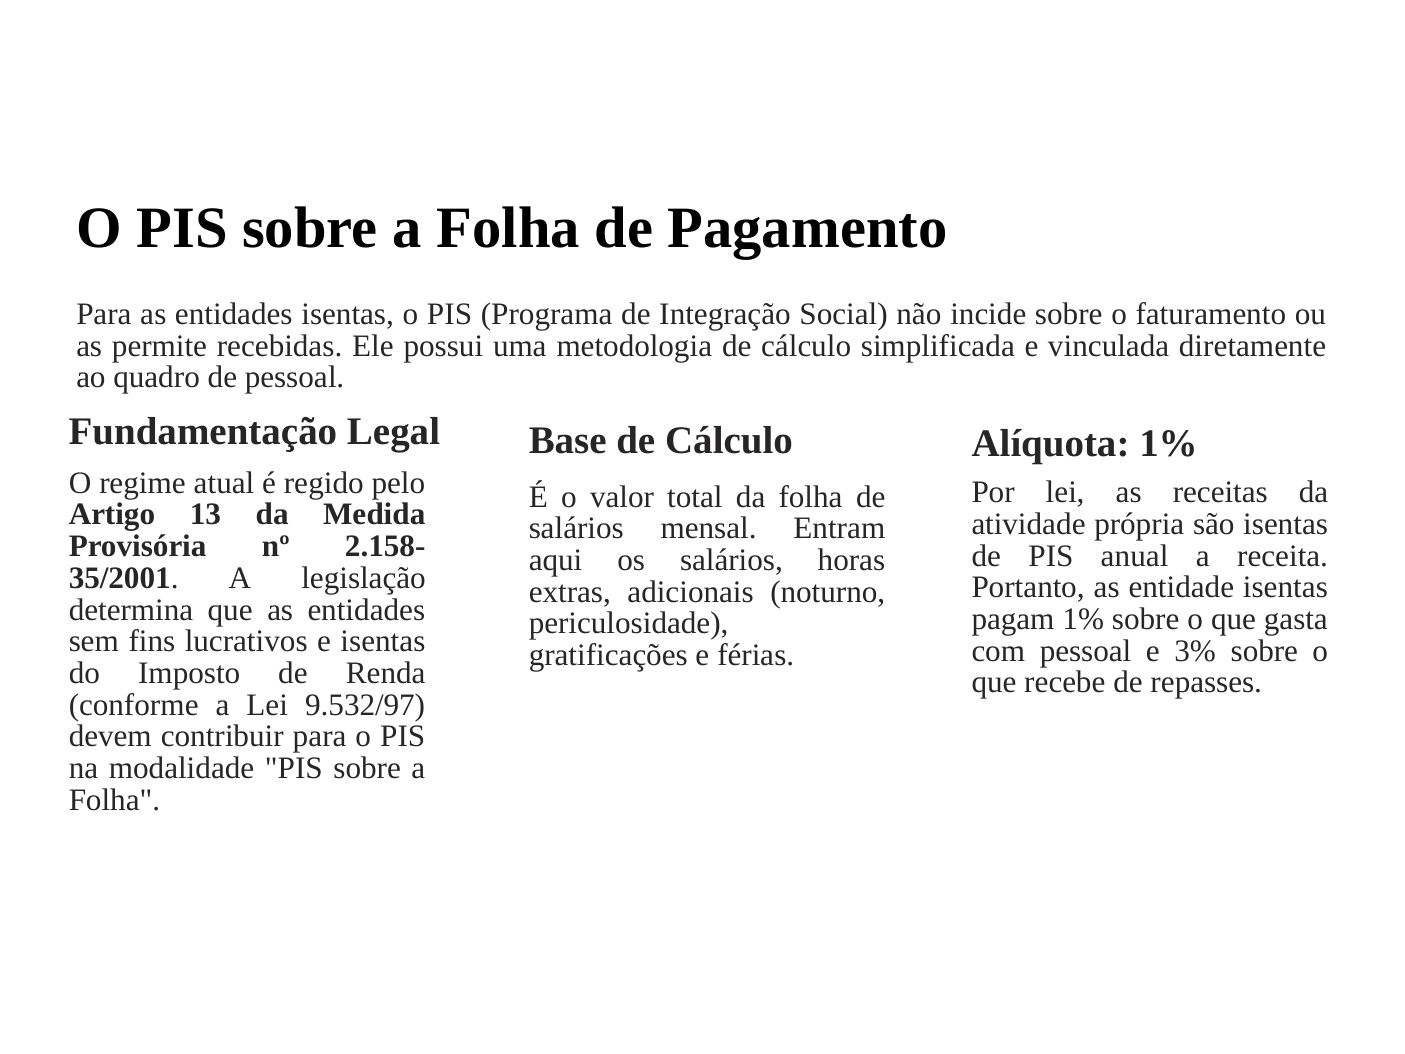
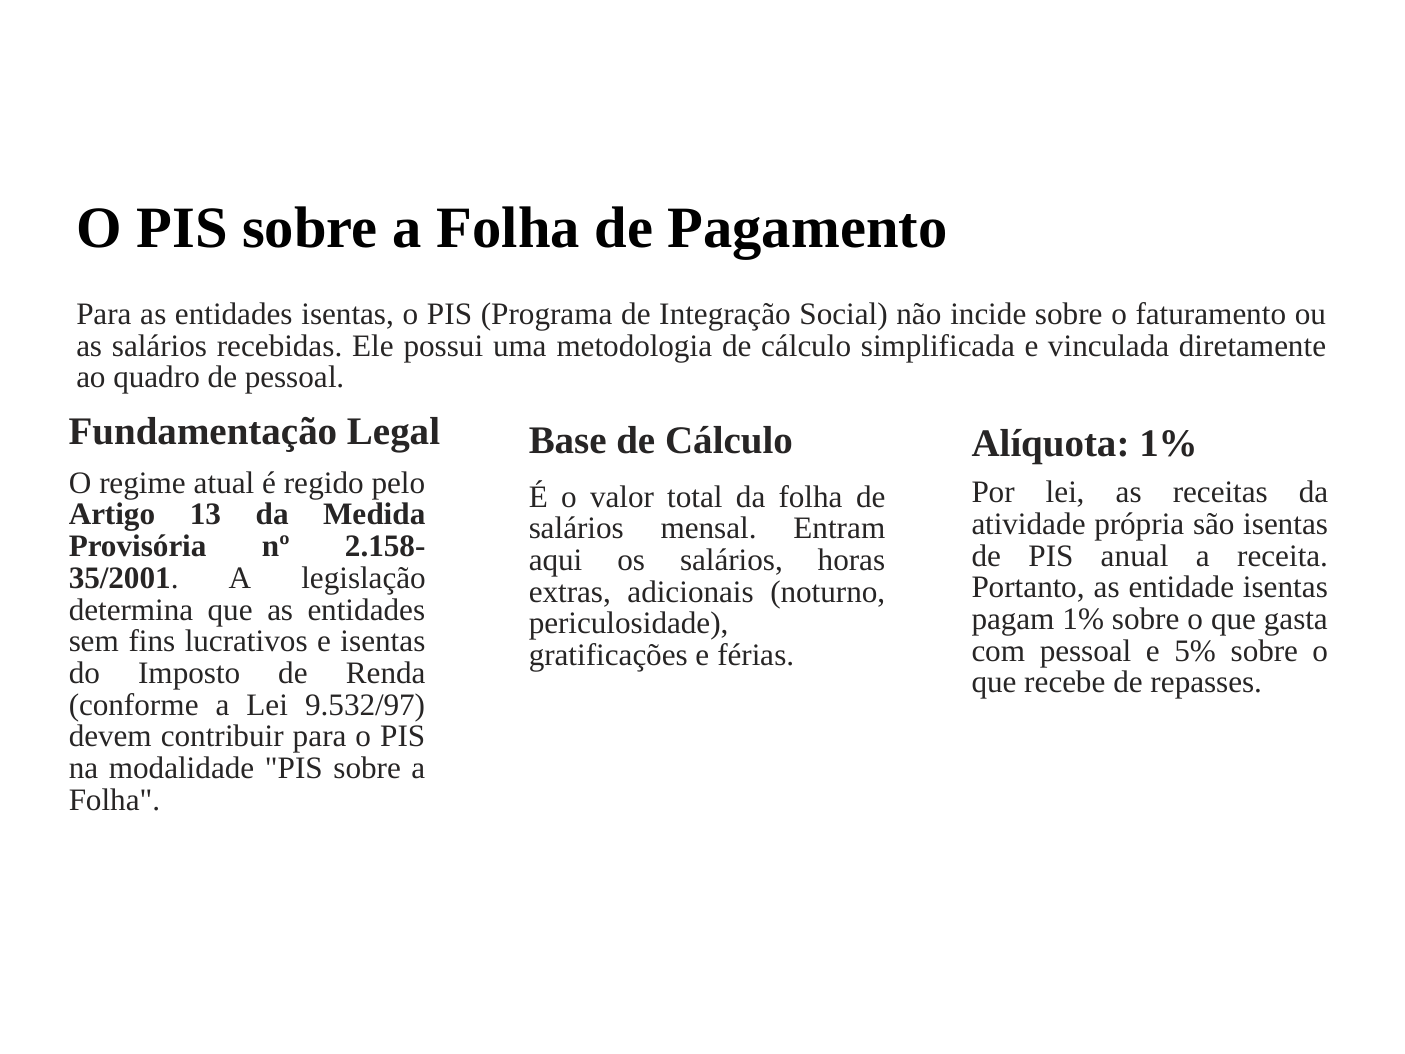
as permite: permite -> salários (159, 346)
3%: 3% -> 5% (1195, 651)
